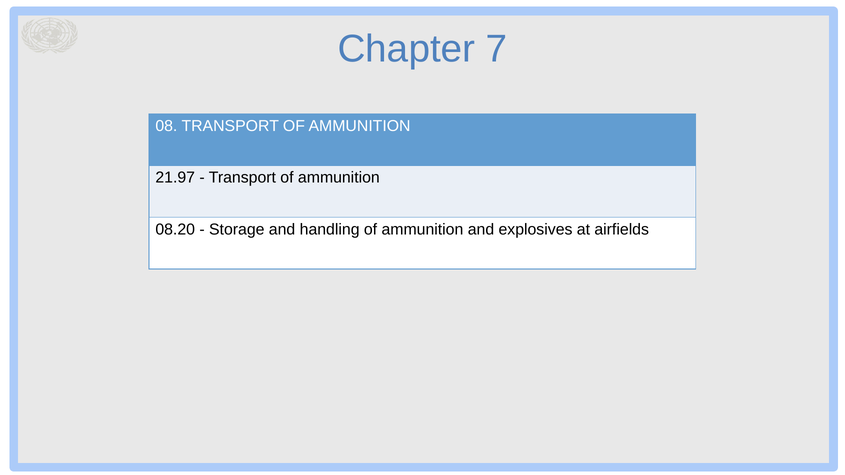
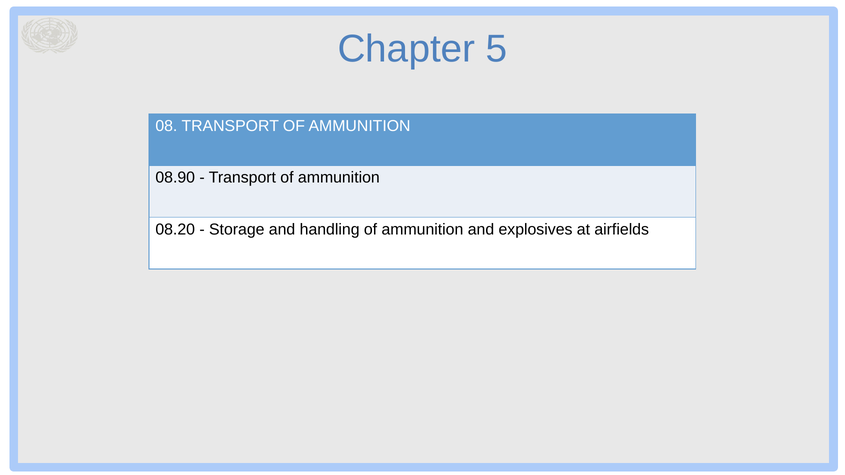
7: 7 -> 5 (497, 49)
21.97: 21.97 -> 08.90 (175, 178)
